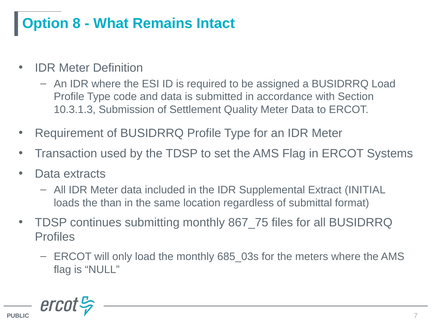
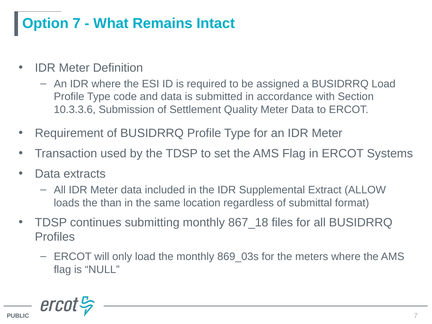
Option 8: 8 -> 7 (77, 23)
10.3.1.3: 10.3.1.3 -> 10.3.3.6 (75, 110)
INITIAL: INITIAL -> ALLOW (365, 190)
867_75: 867_75 -> 867_18 (248, 223)
685_03s: 685_03s -> 869_03s (238, 257)
